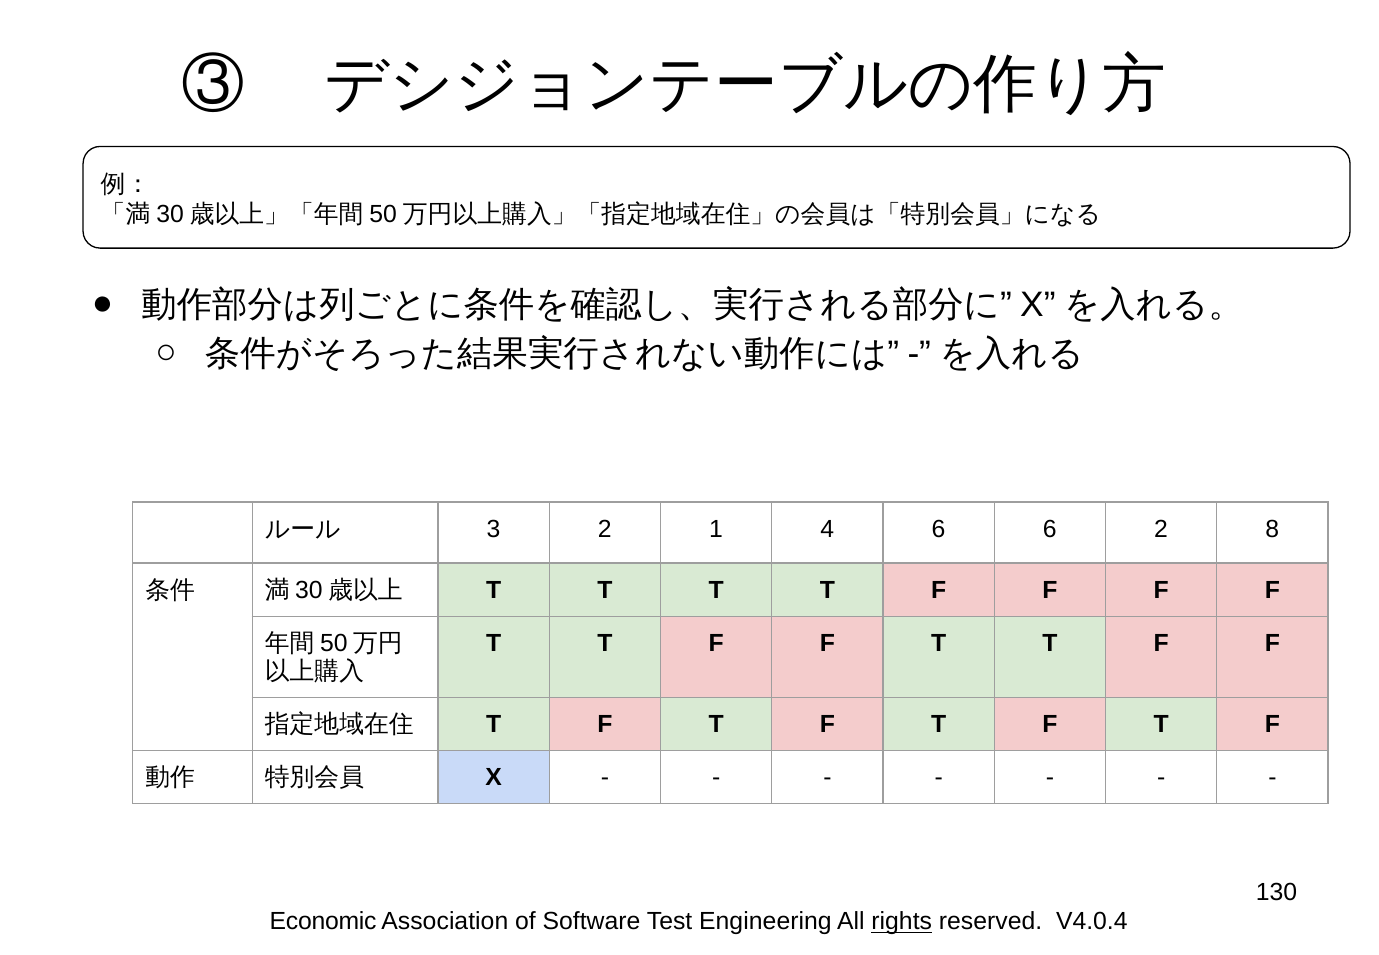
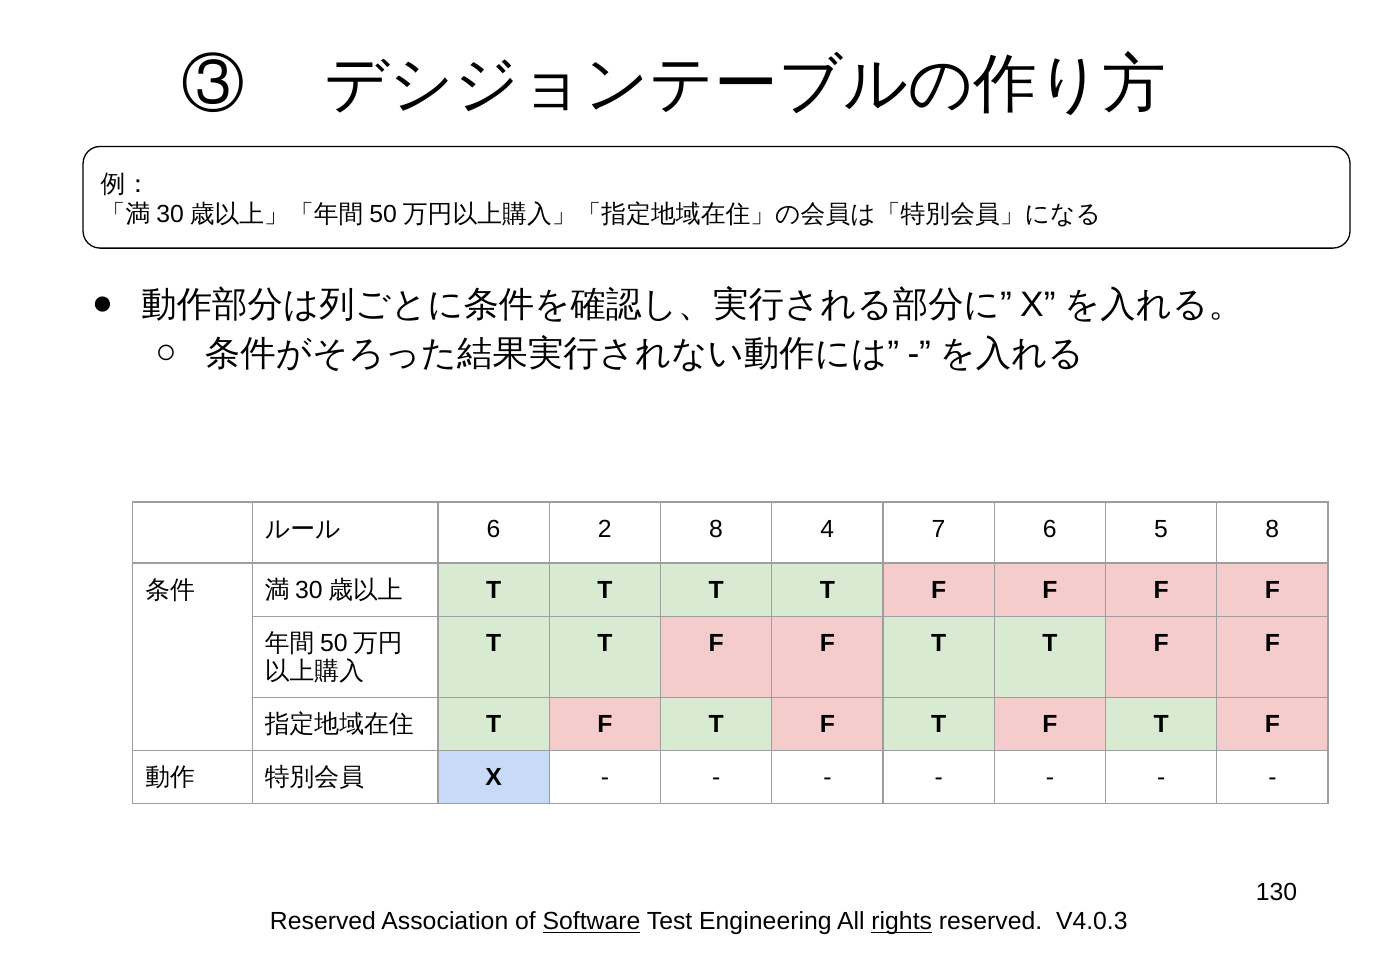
3: 3 -> 6 (494, 529)
2 1: 1 -> 8 (716, 529)
4 6: 6 -> 7 (939, 529)
6 2: 2 -> 5 (1161, 529)
Economic: Economic -> Reserved (323, 921)
Software underline: none -> present (592, 921)
V4.0.4: V4.0.4 -> V4.0.3 (1092, 921)
